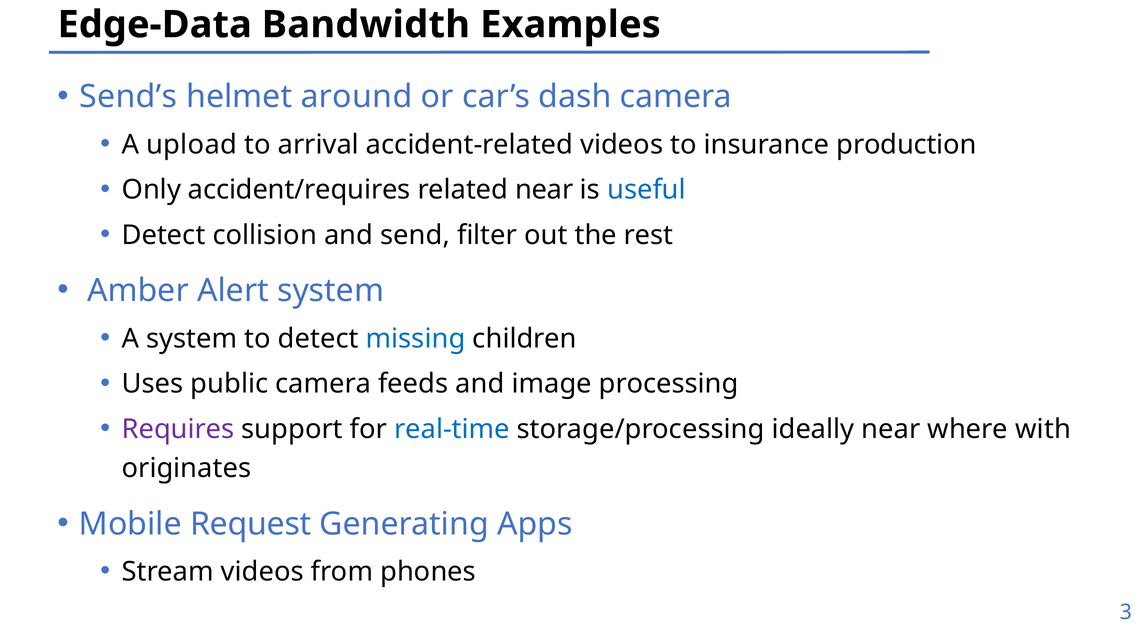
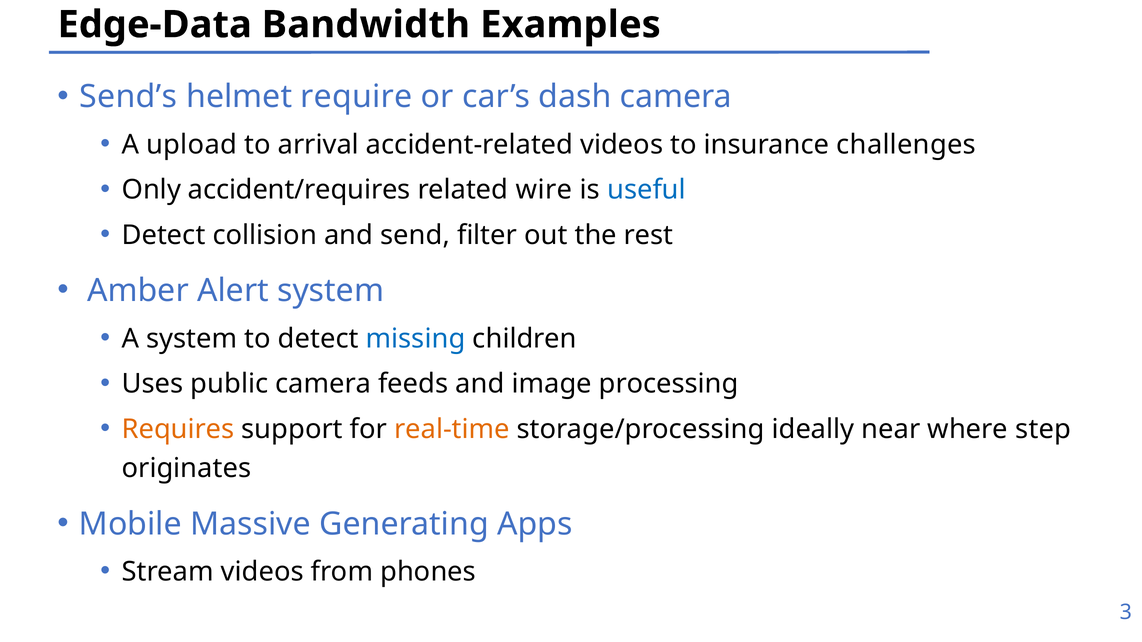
around: around -> require (356, 97)
production: production -> challenges (906, 145)
related near: near -> wire (544, 190)
Requires colour: purple -> orange (178, 429)
real-time colour: blue -> orange (452, 429)
with: with -> step (1043, 429)
Request: Request -> Massive (251, 524)
